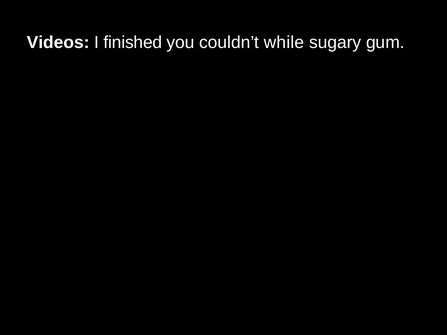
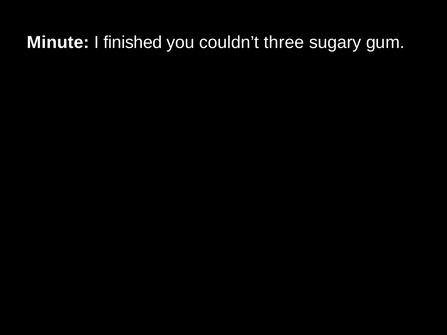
Videos: Videos -> Minute (58, 43)
while: while -> three (284, 43)
